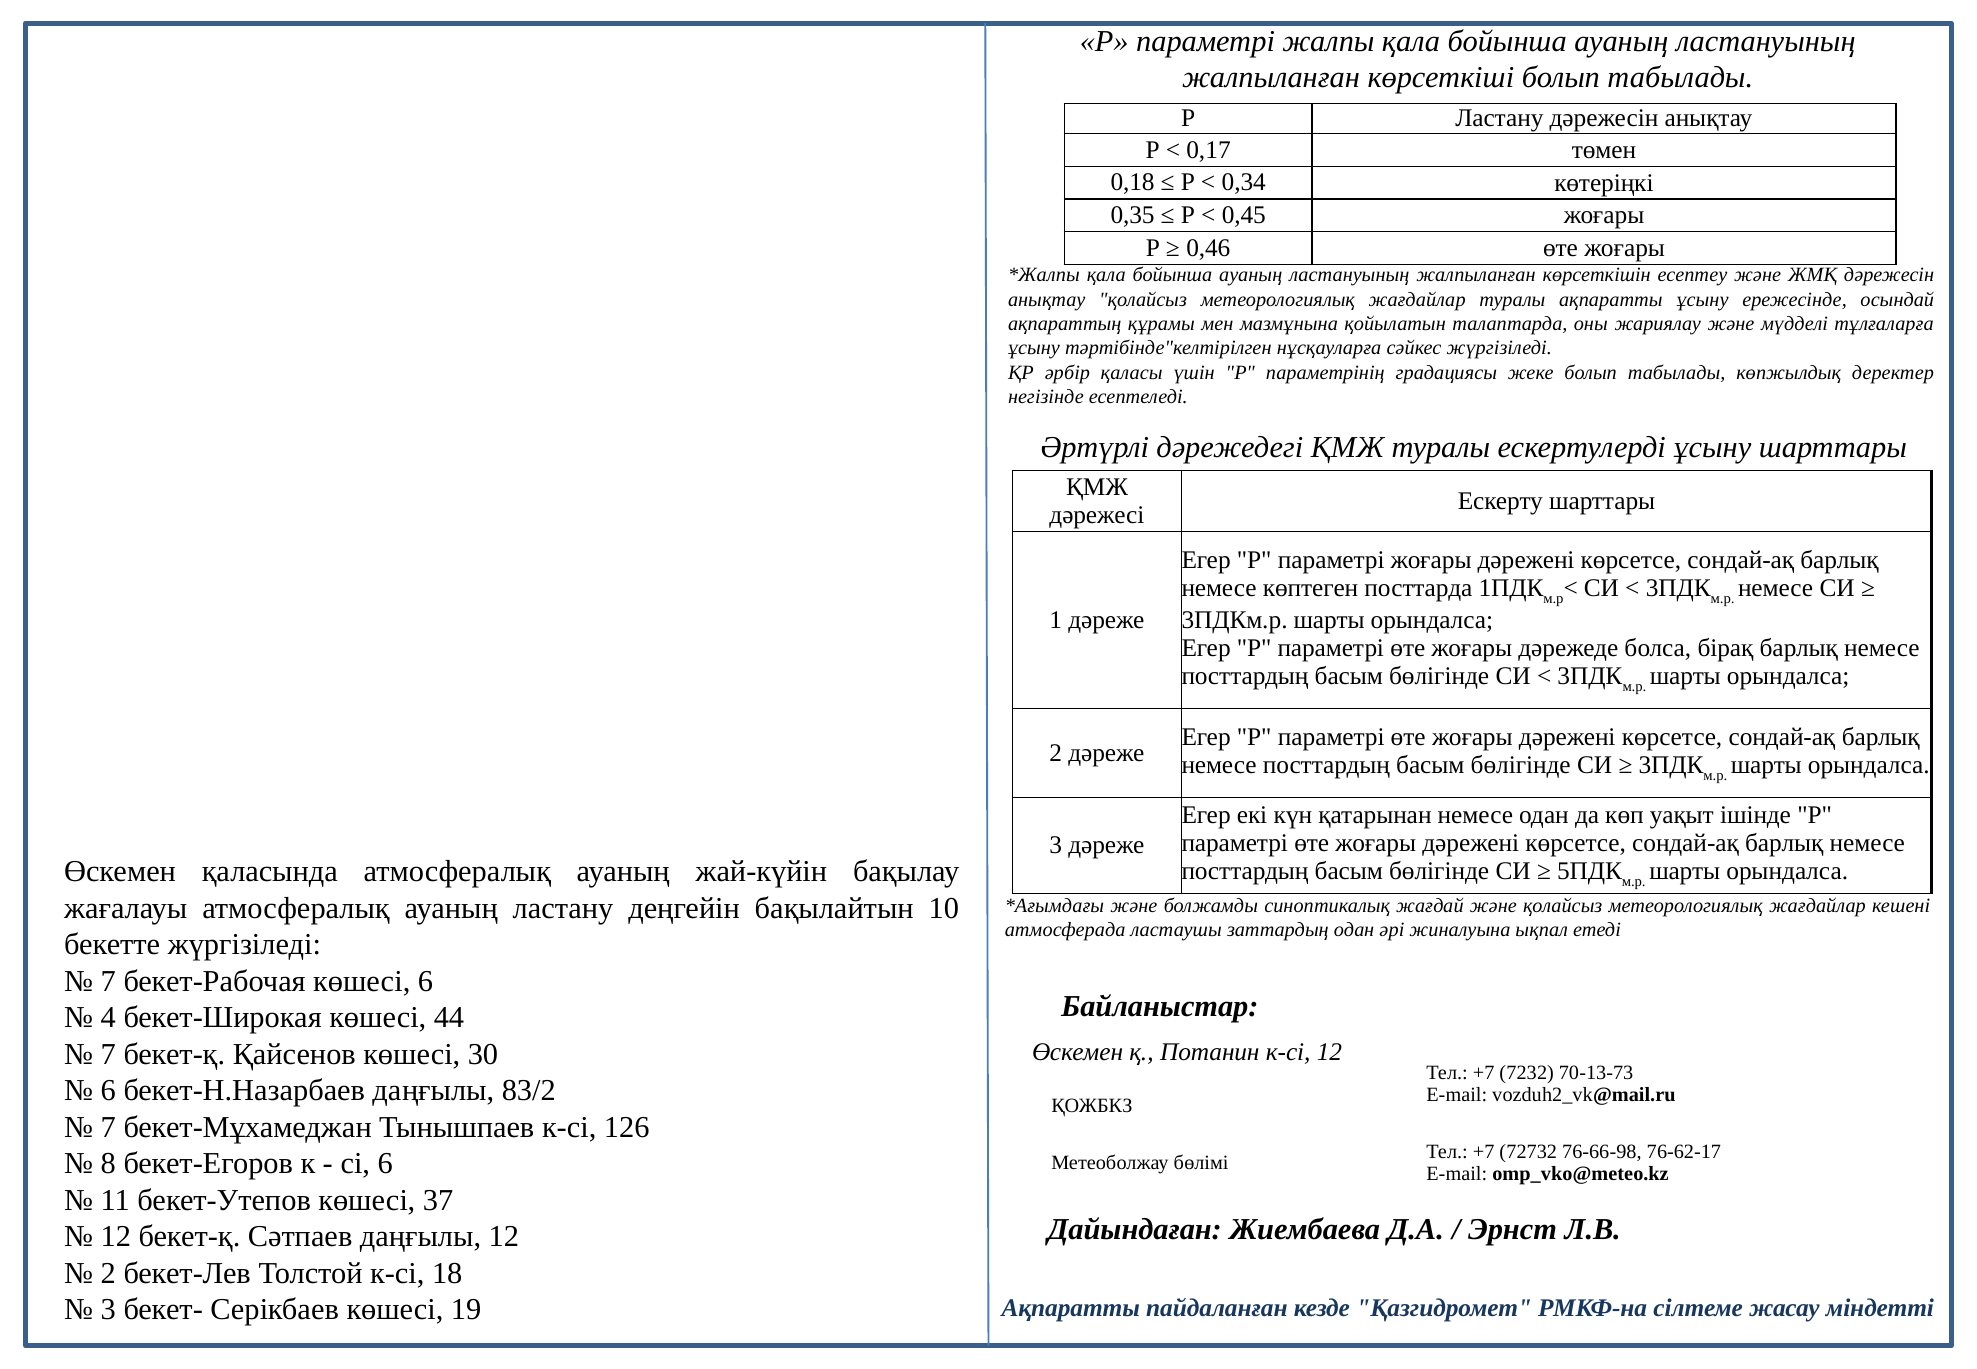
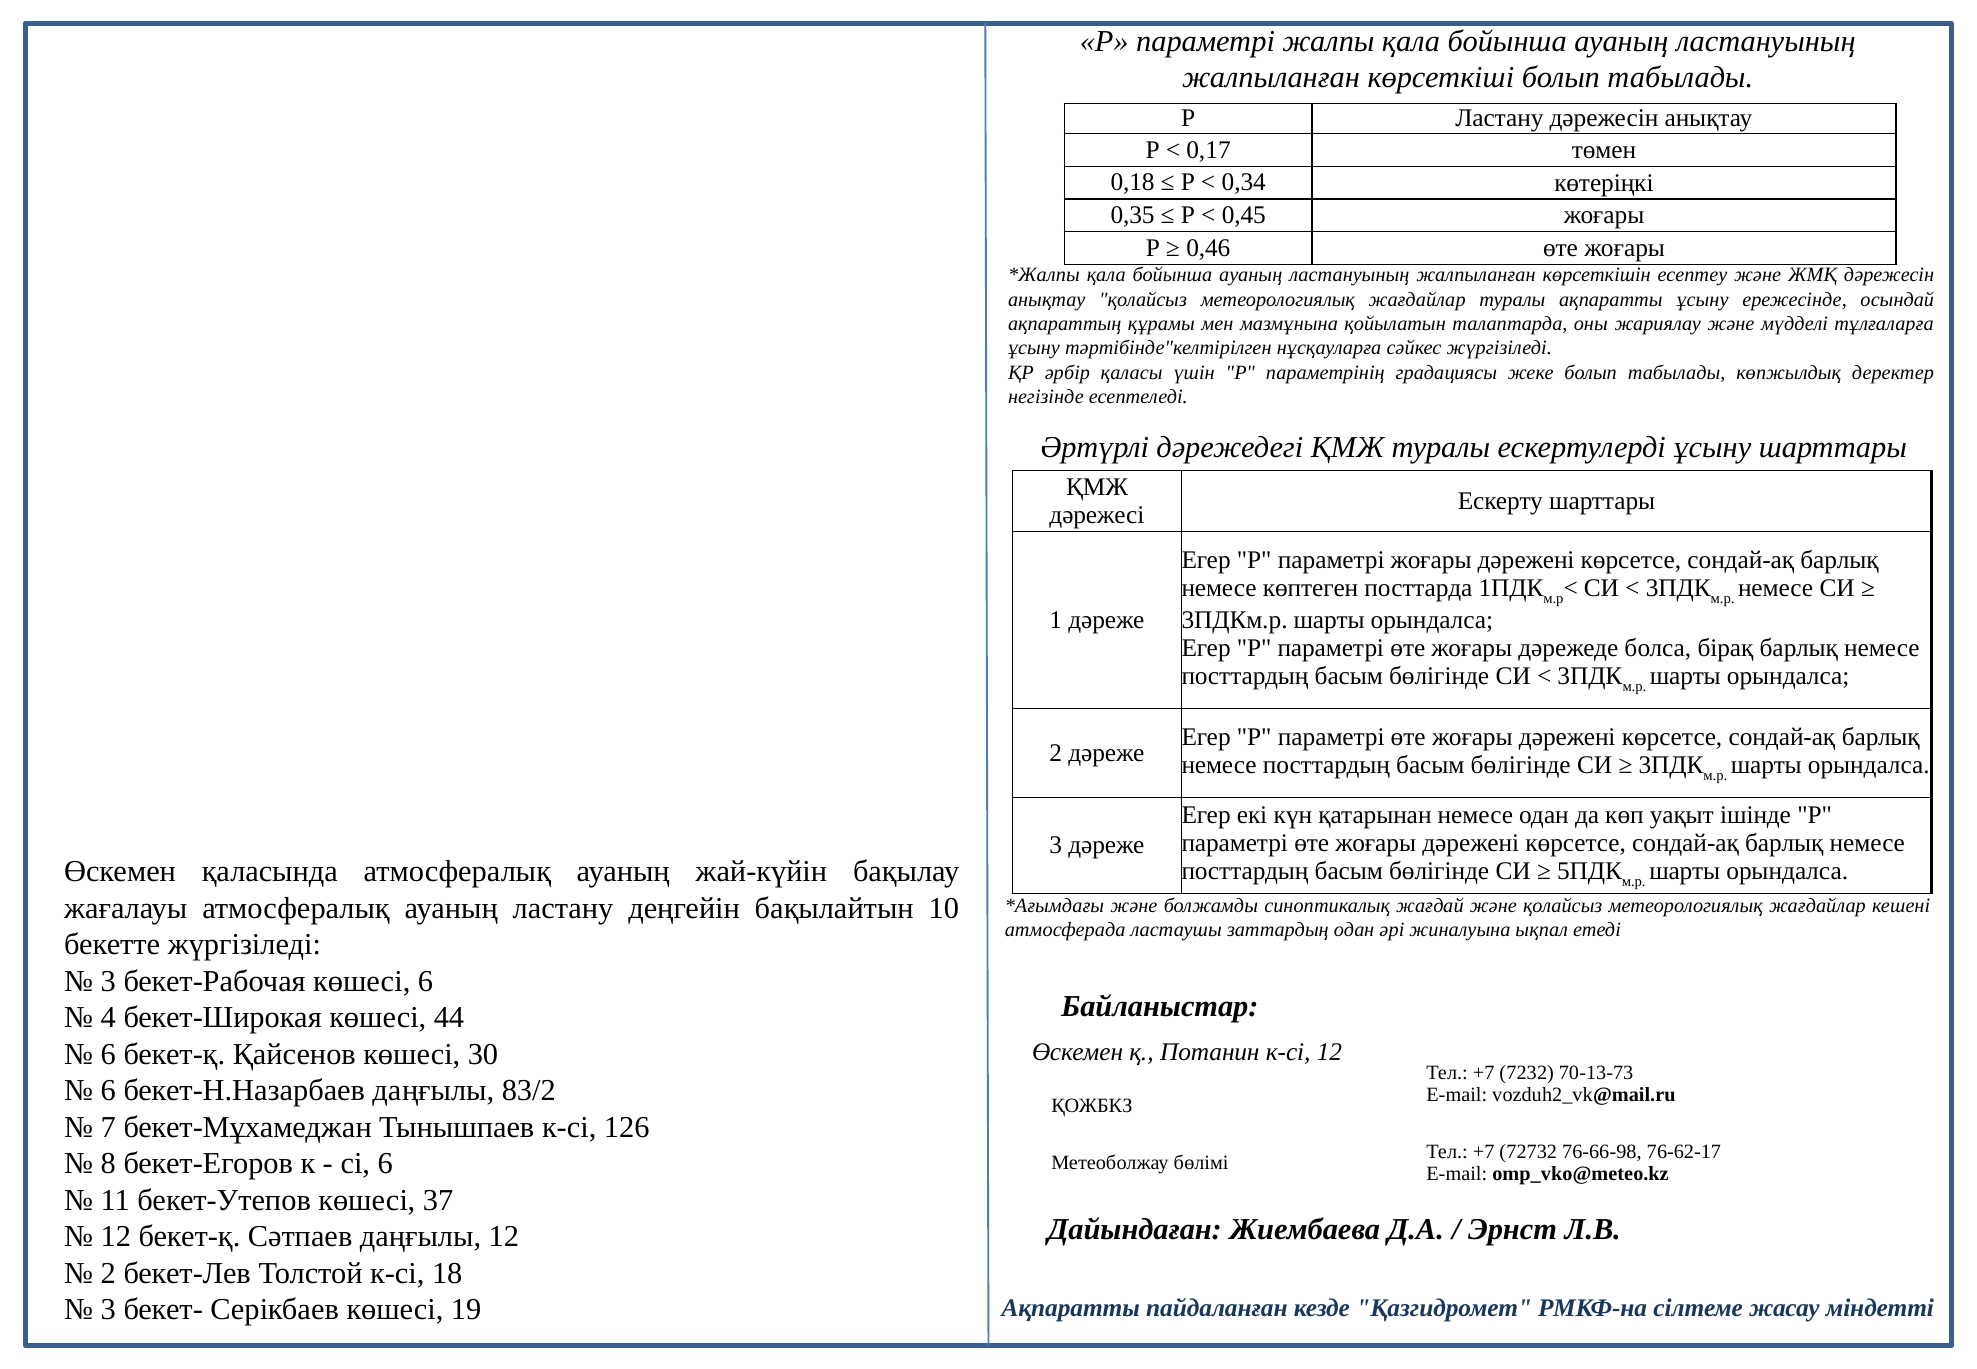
7: 7 -> 3 (108, 981)
7: 7 -> 6 (108, 1054)
